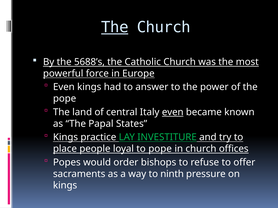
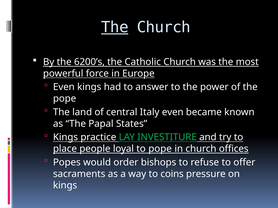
5688’s: 5688’s -> 6200’s (89, 62)
even underline: present -> none (173, 112)
ninth: ninth -> coins (172, 174)
